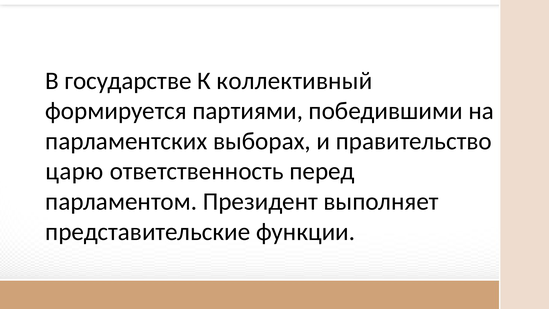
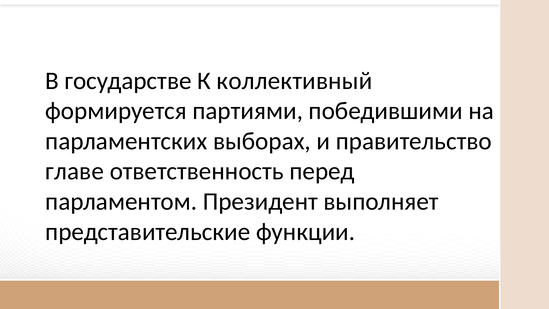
царю: царю -> главе (75, 171)
